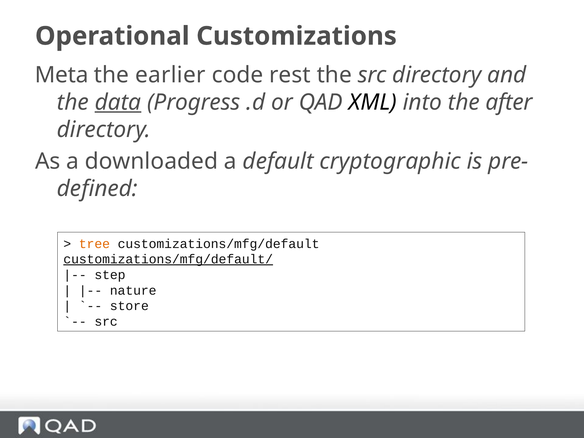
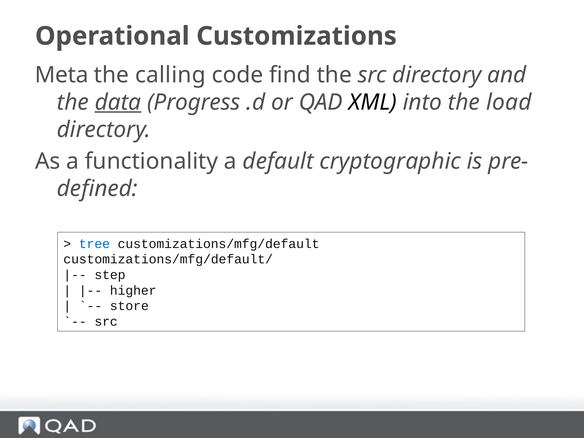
earlier: earlier -> calling (170, 75)
rest: rest -> find (290, 75)
after: after -> load (509, 102)
downloaded: downloaded -> functionality (151, 161)
tree colour: orange -> blue (94, 244)
customizations/mfg/default/ underline: present -> none (168, 259)
nature: nature -> higher (133, 290)
